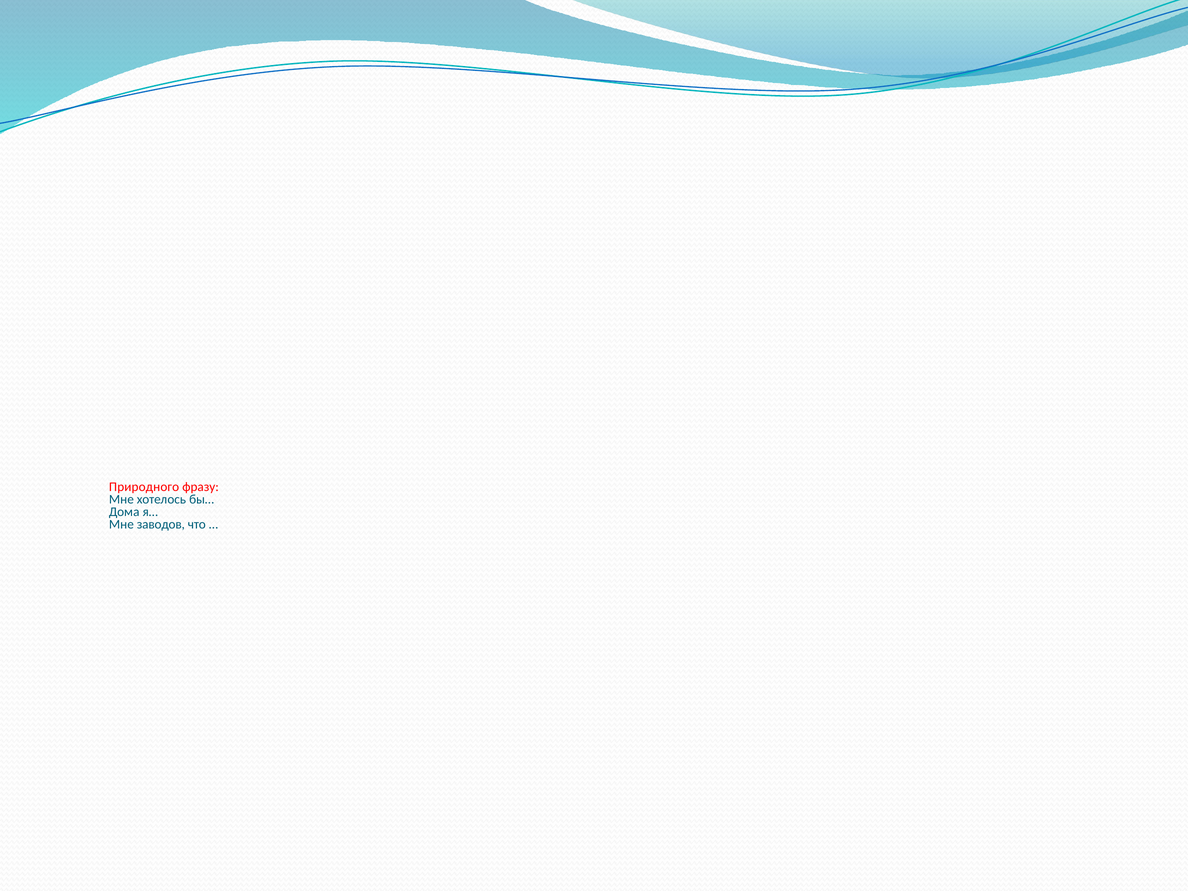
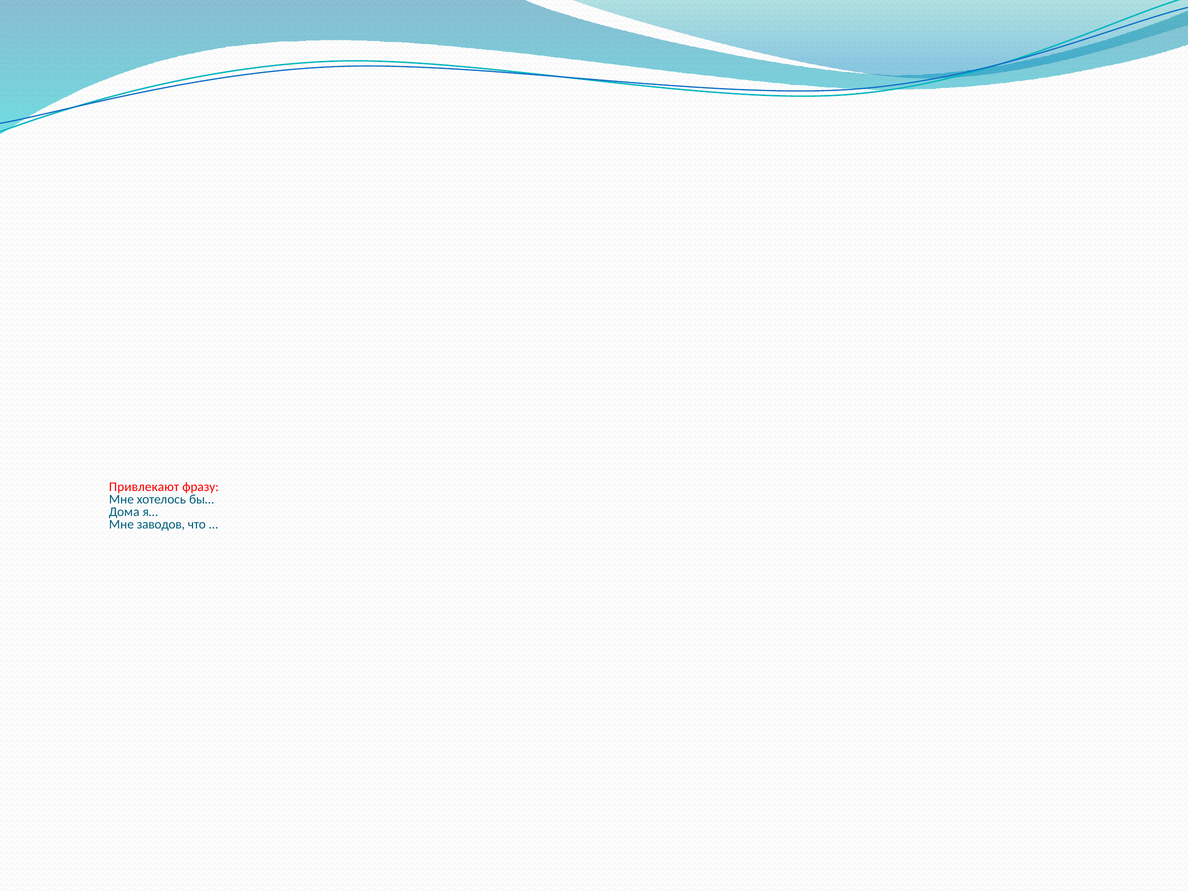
Природного: Природного -> Привлекают (144, 487)
